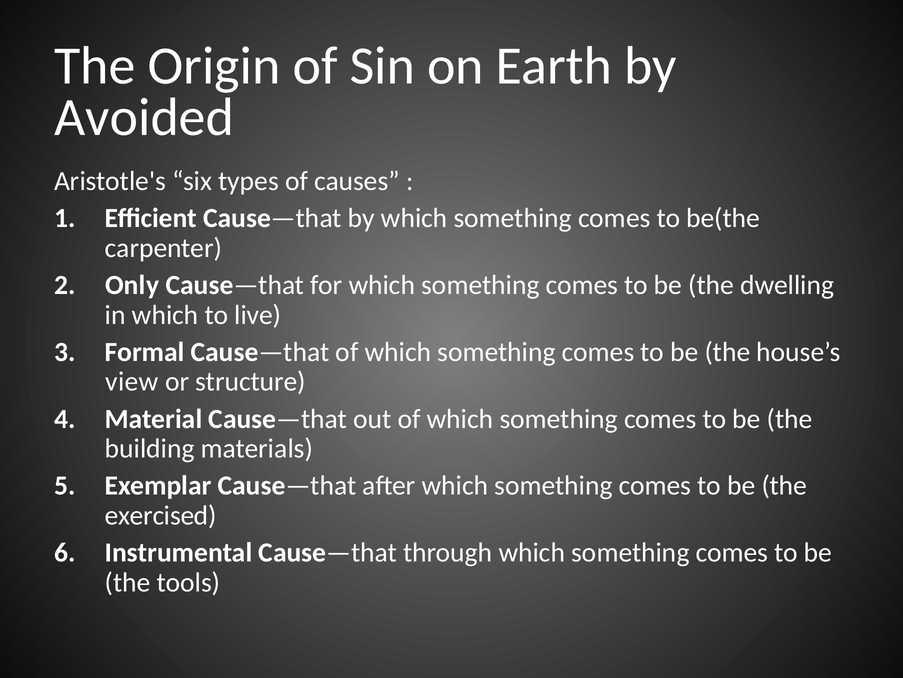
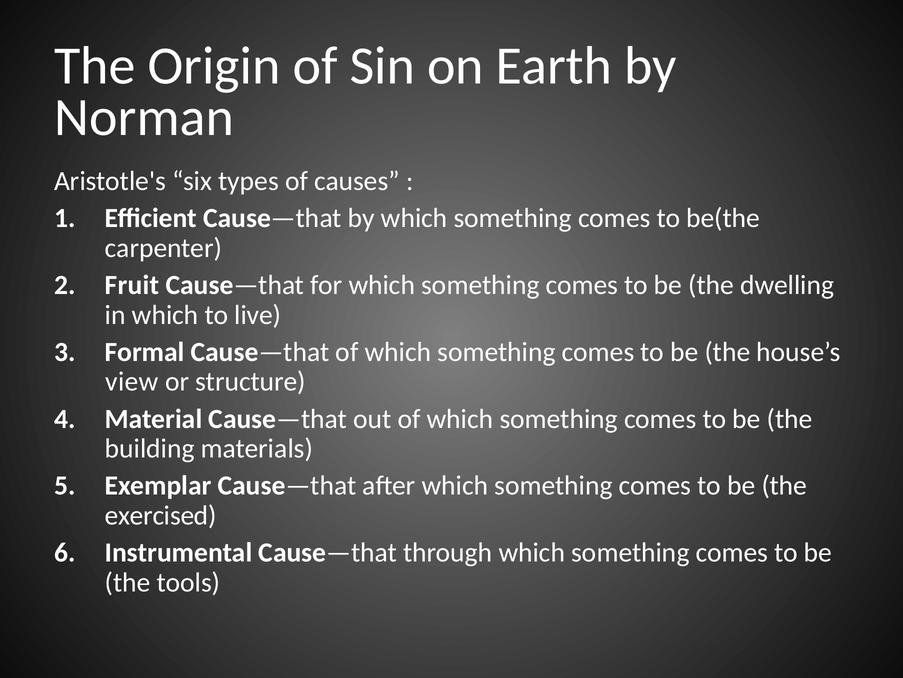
Avoided: Avoided -> Norman (144, 118)
Only: Only -> Fruit (132, 285)
